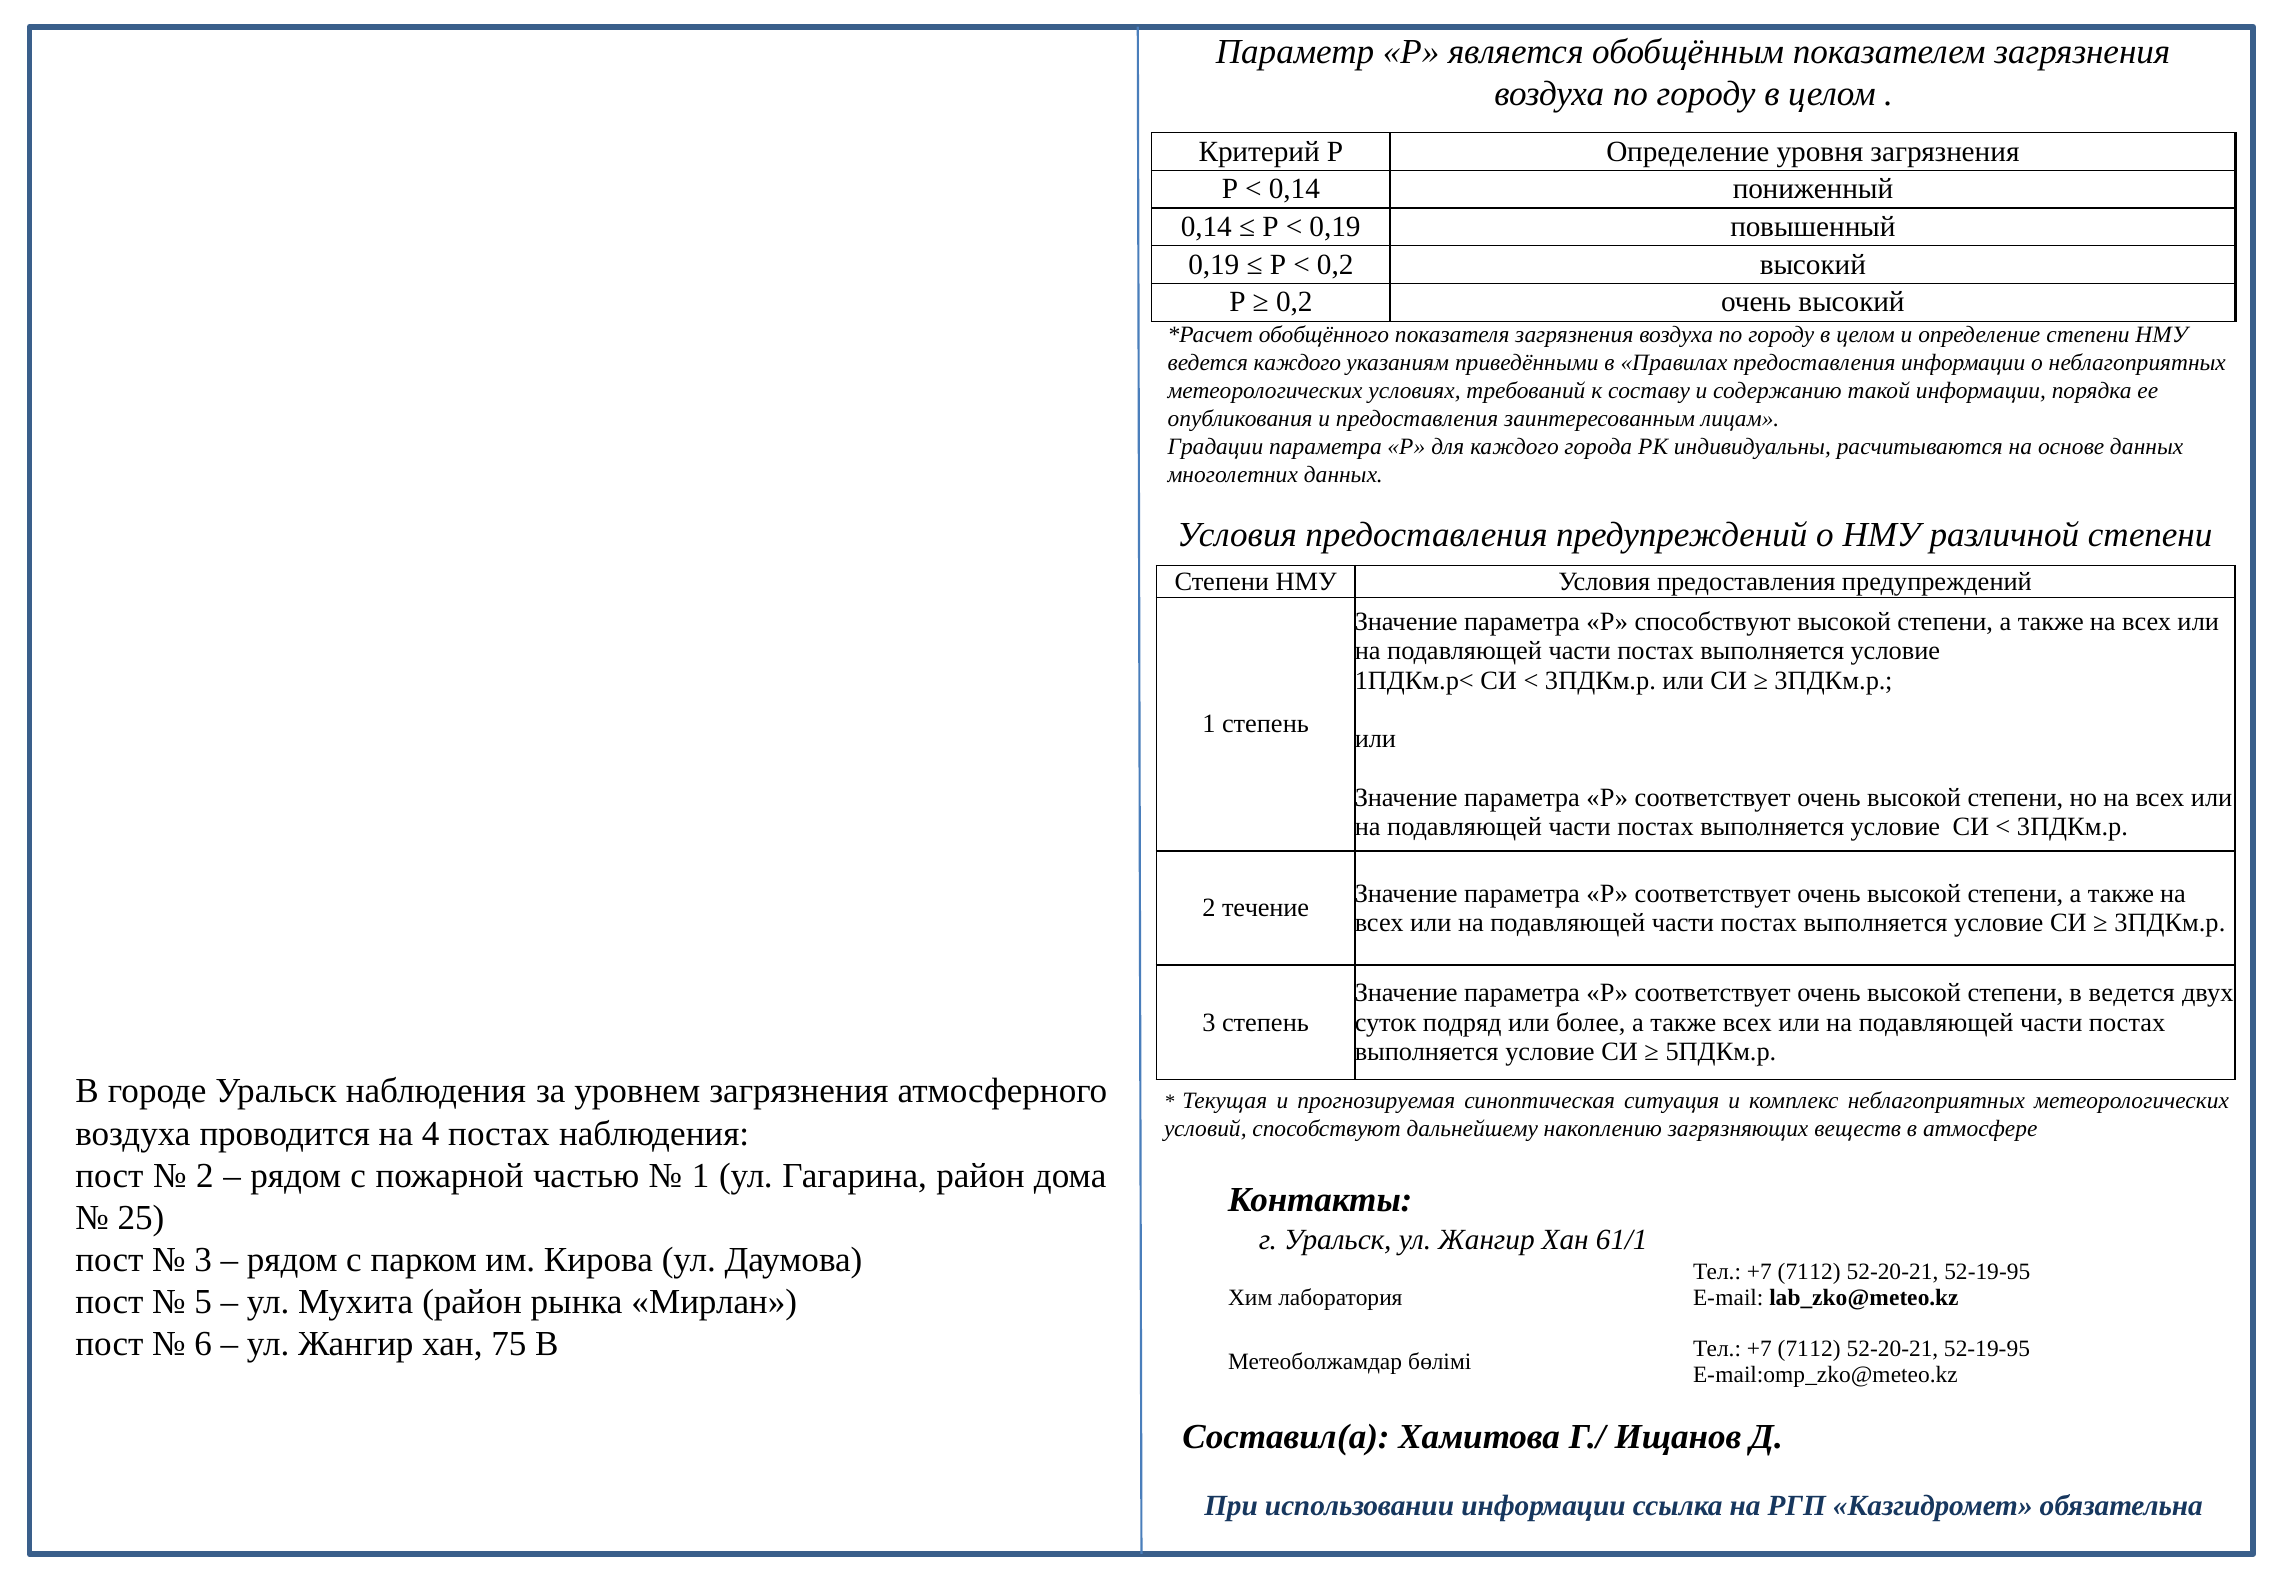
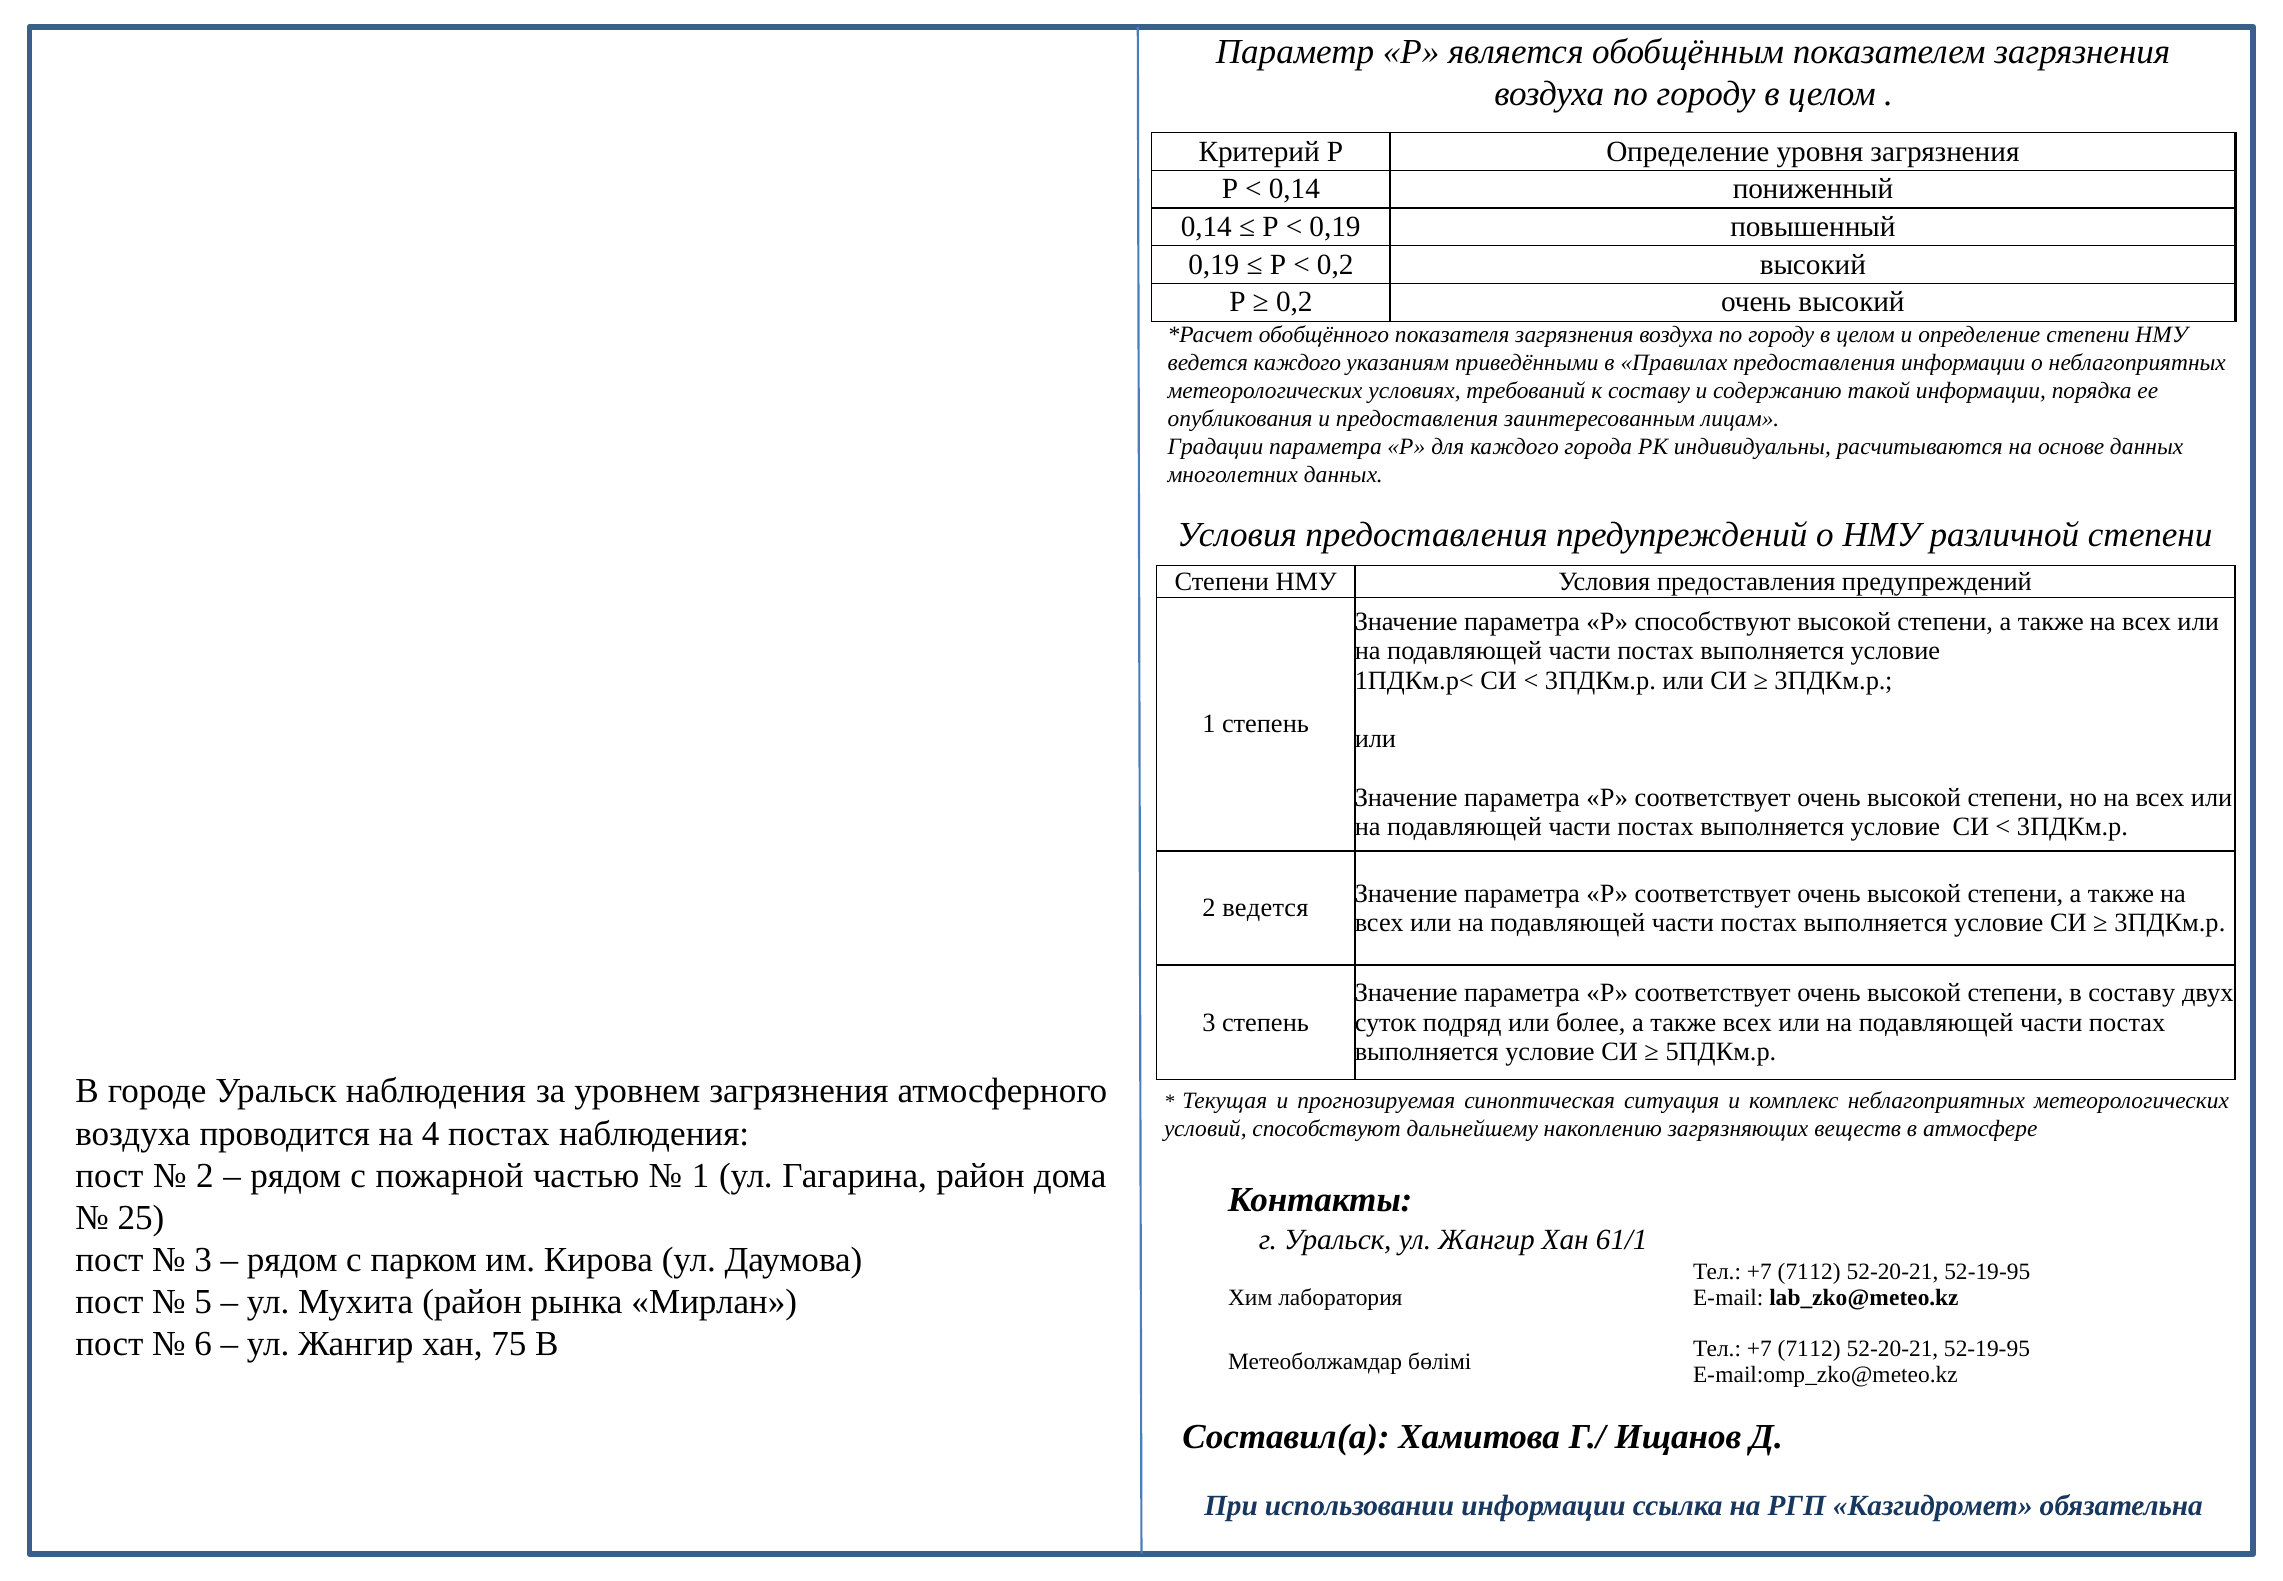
2 течение: течение -> ведется (1265, 908)
в ведется: ведется -> составу (2132, 993)
